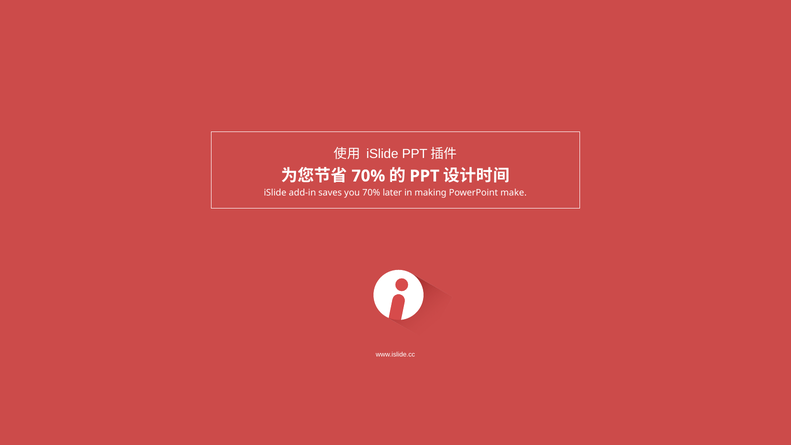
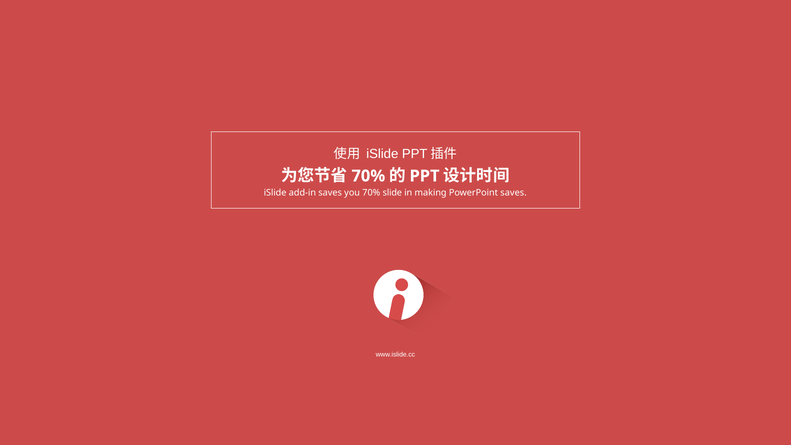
later: later -> slide (392, 193)
PowerPoint make: make -> saves (514, 193)
